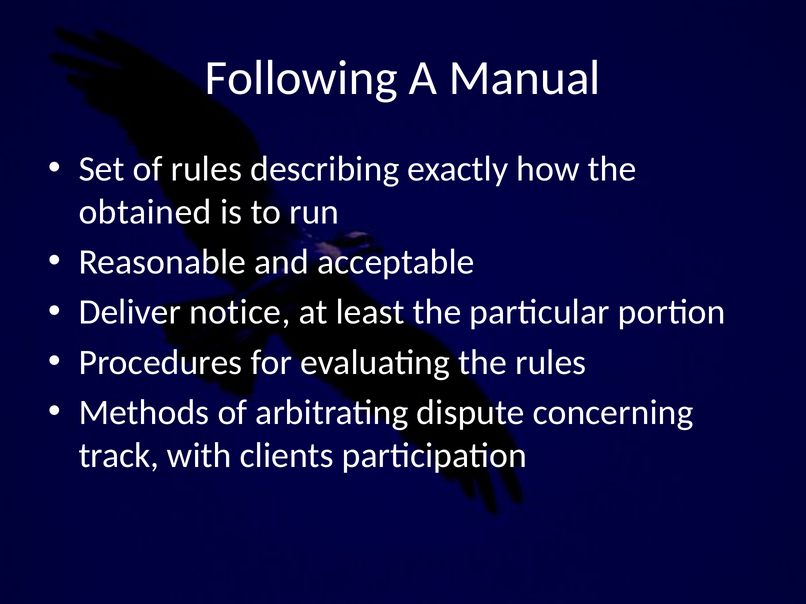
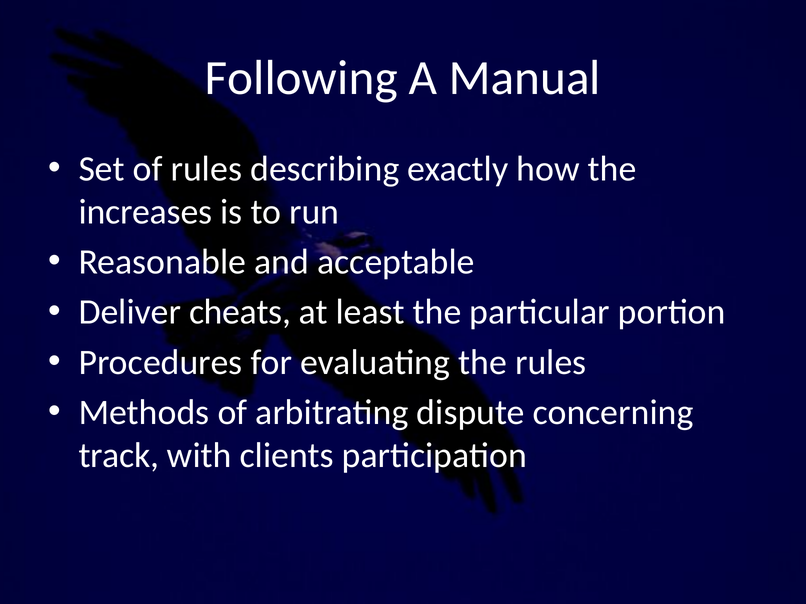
obtained: obtained -> increases (145, 212)
notice: notice -> cheats (240, 312)
